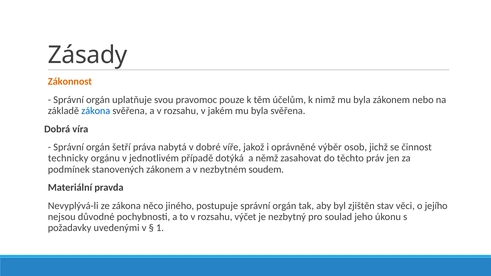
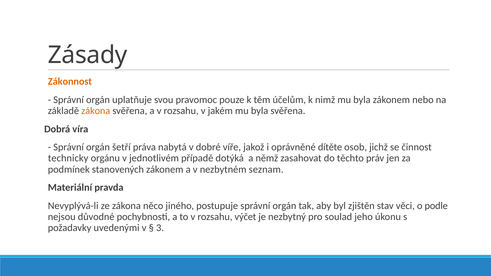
zákona colour: blue -> orange (96, 111)
výběr: výběr -> dítěte (330, 147)
soudem: soudem -> seznam (266, 169)
jejího: jejího -> podle (436, 206)
1: 1 -> 3 (160, 228)
